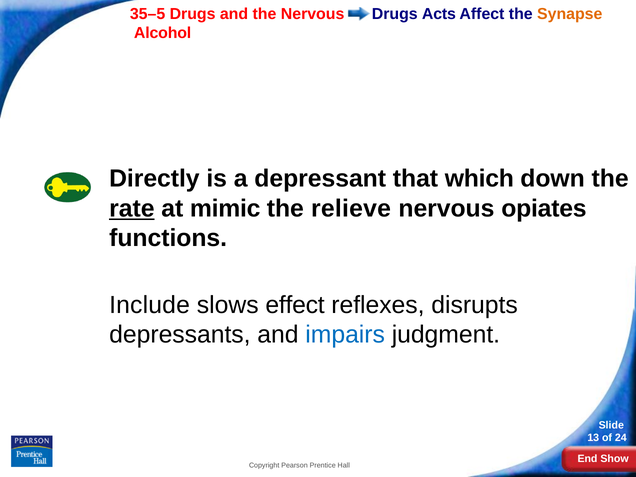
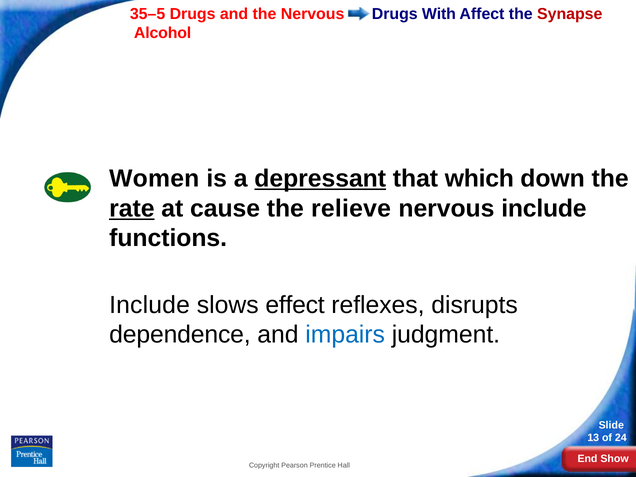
Acts: Acts -> With (439, 14)
Synapse colour: orange -> red (570, 14)
Directly: Directly -> Women (154, 179)
depressant underline: none -> present (320, 179)
mimic: mimic -> cause (225, 209)
nervous opiates: opiates -> include (544, 209)
depressants: depressants -> dependence (180, 335)
